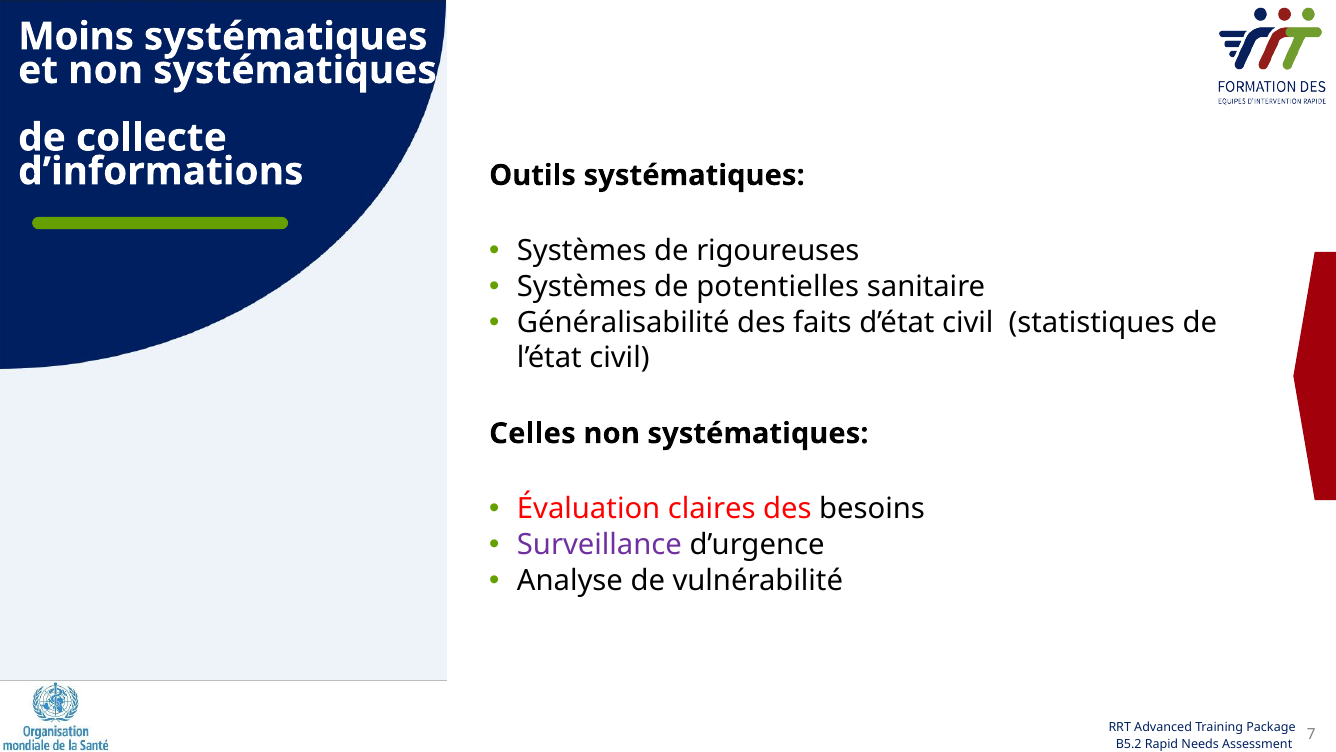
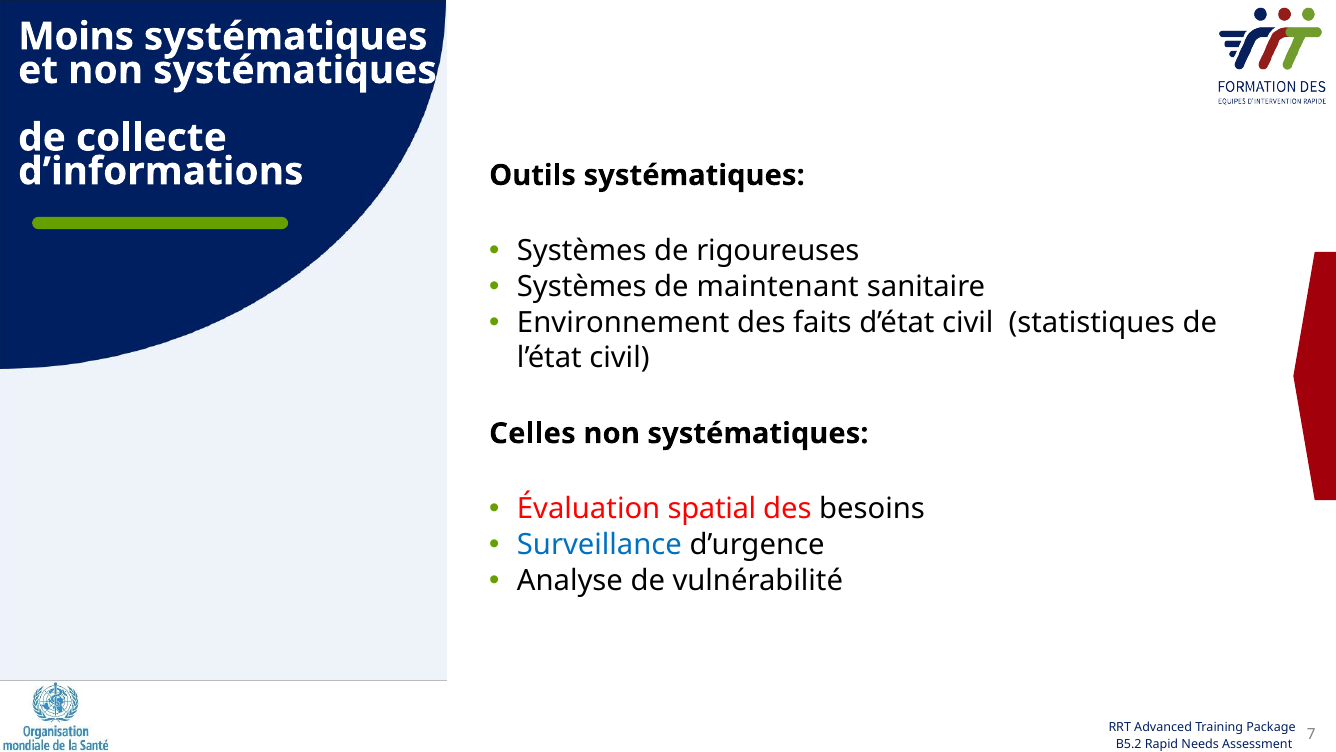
potentielles: potentielles -> maintenant (778, 287)
Généralisabilité: Généralisabilité -> Environnement (623, 323)
claires: claires -> spatial (712, 509)
Surveillance colour: purple -> blue (599, 545)
